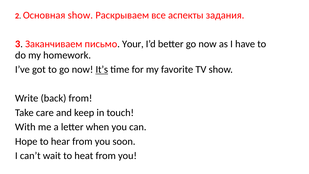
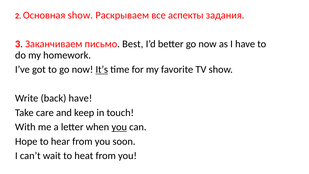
Your: Your -> Best (133, 44)
back from: from -> have (80, 98)
you underline: none -> present (119, 127)
